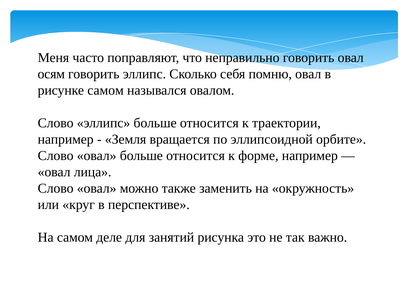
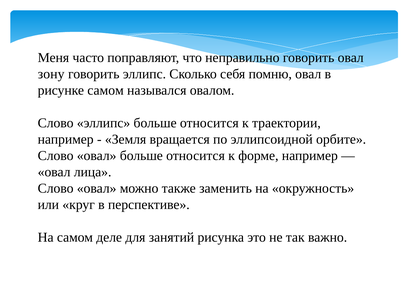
осям: осям -> зону (51, 74)
